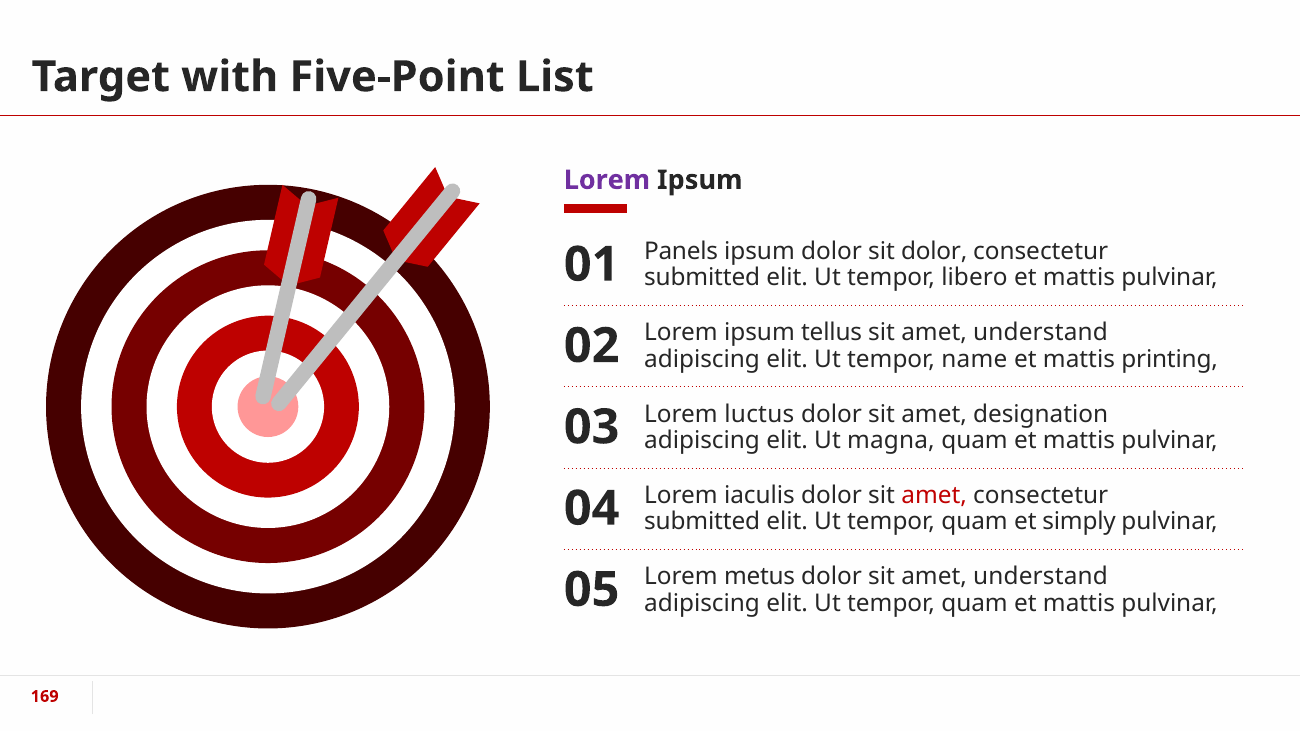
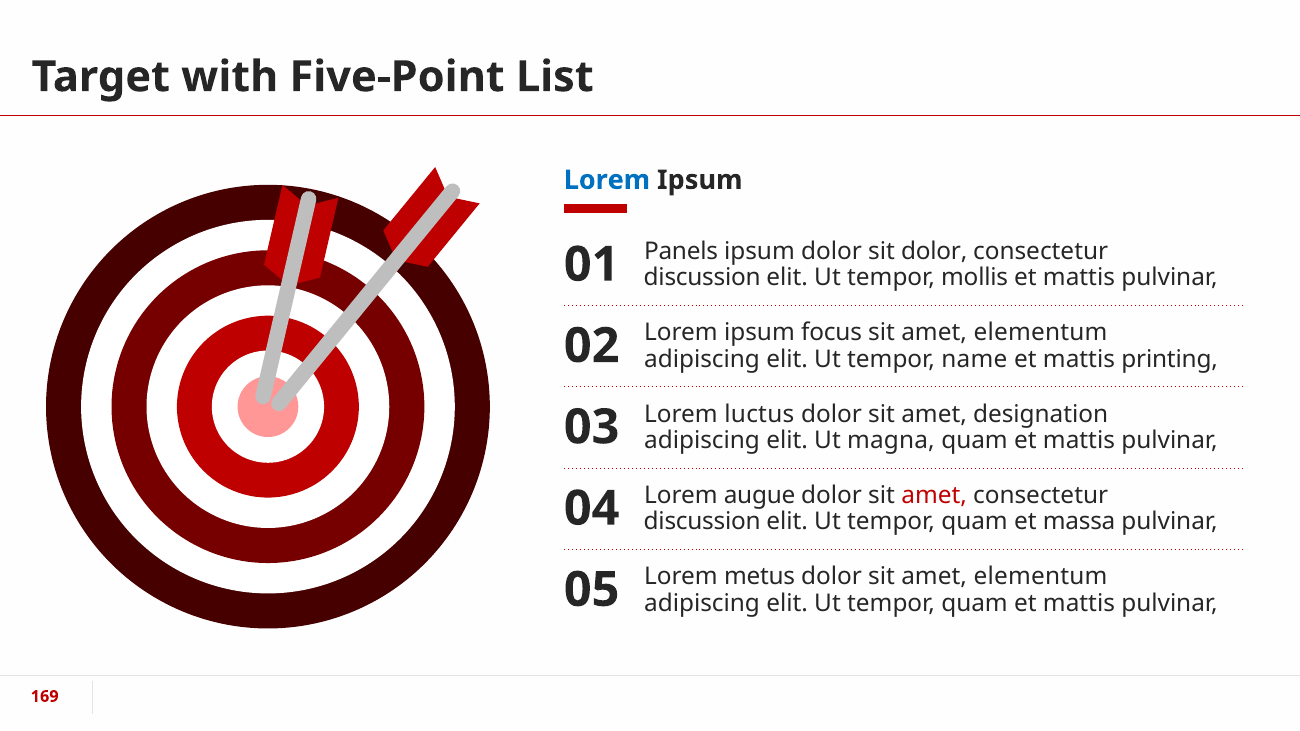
Lorem colour: purple -> blue (607, 180)
submitted: submitted -> discussion (702, 278)
libero: libero -> mollis (975, 278)
tellus: tellus -> focus (832, 333)
understand: understand -> elementum (1041, 333)
iaculis: iaculis -> augue (760, 496)
submitted: submitted -> discussion (702, 522)
simply: simply -> massa (1079, 522)
dolor sit amet understand: understand -> elementum (1041, 577)
